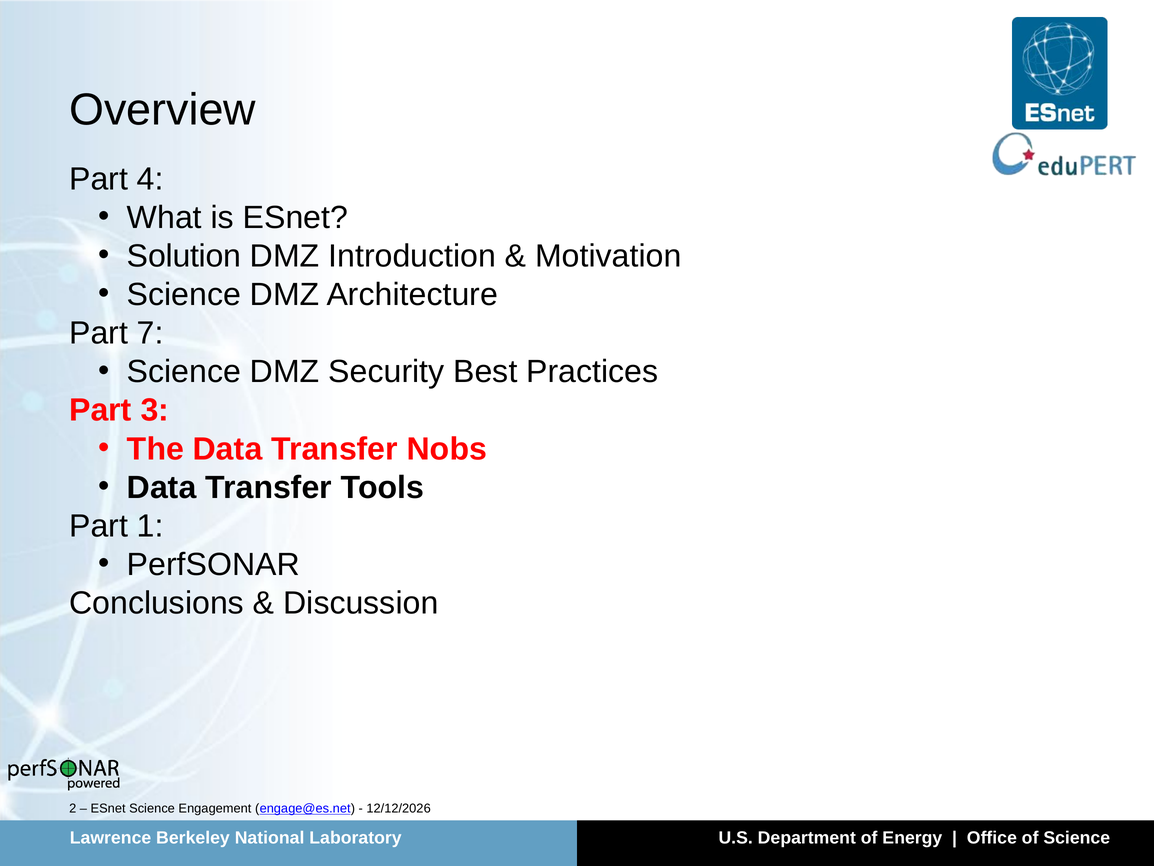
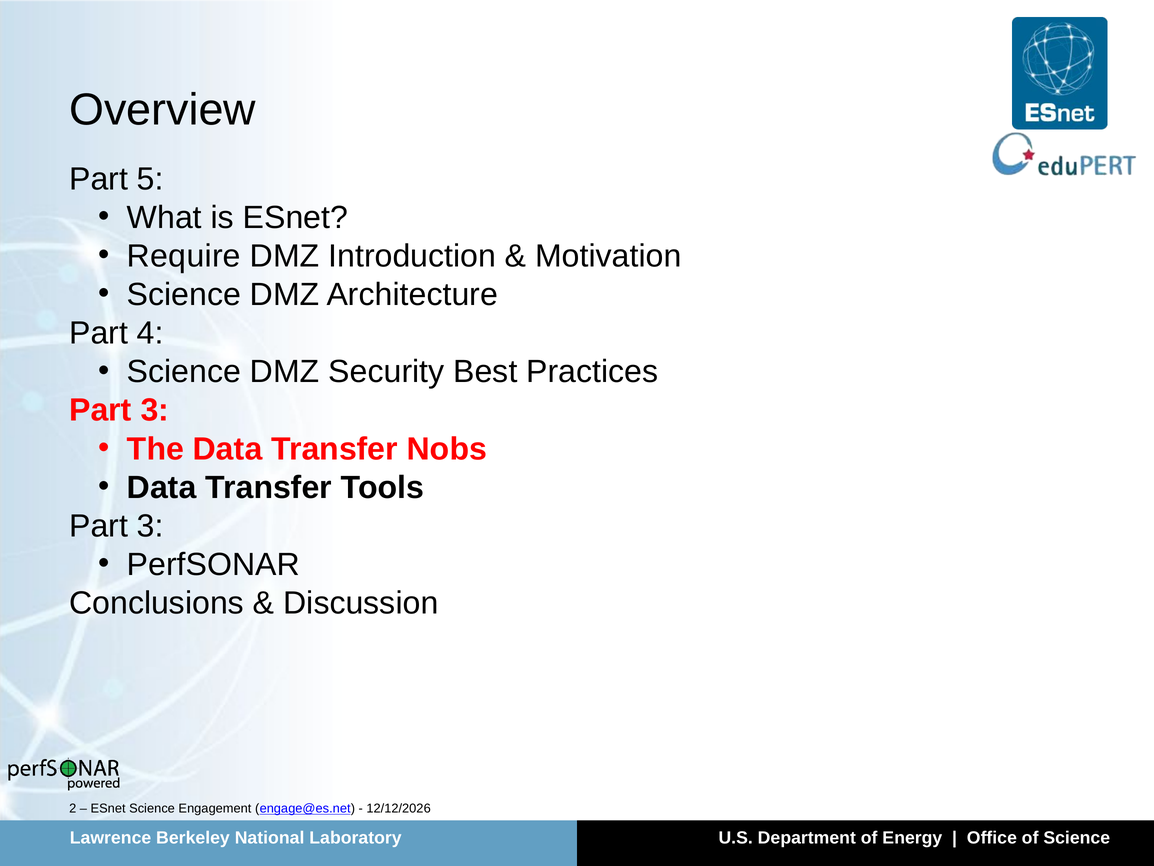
4: 4 -> 5 (150, 179)
Solution: Solution -> Require (184, 256)
7: 7 -> 4 (150, 333)
1: 1 -> 3 (150, 526)
